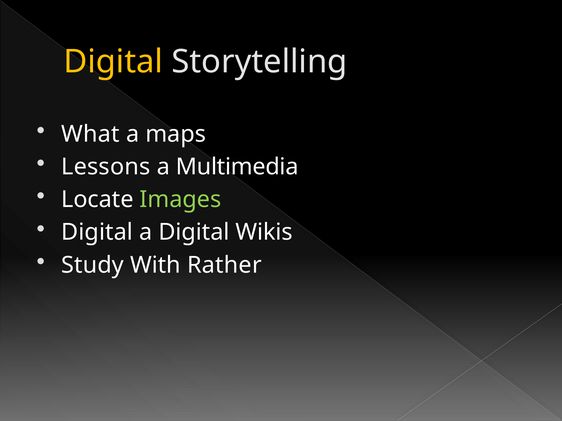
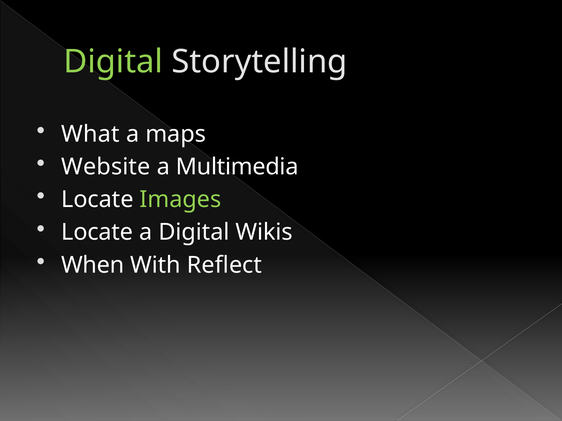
Digital colour: yellow -> light green (113, 62)
Lessons: Lessons -> Website (106, 167)
Digital: Digital -> Locate (97, 233)
Study: Study -> When (93, 265)
Rather: Rather -> Reflect (224, 265)
